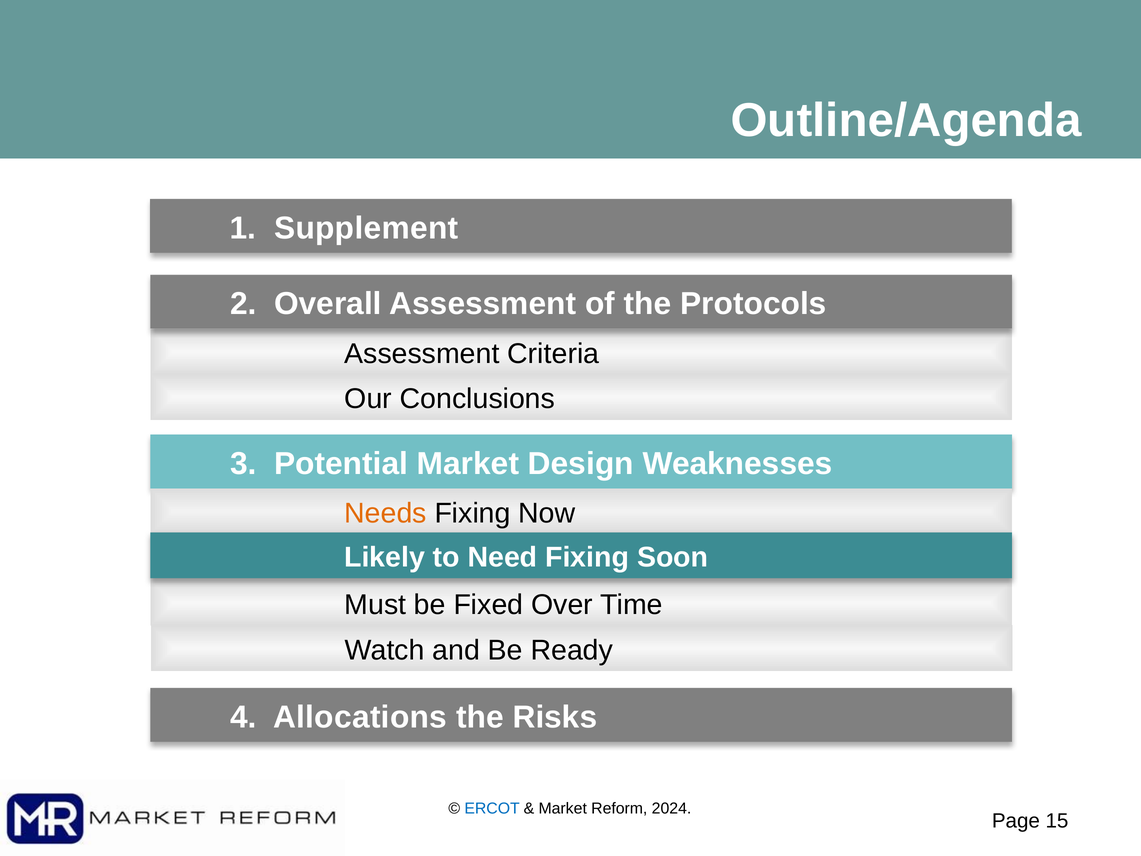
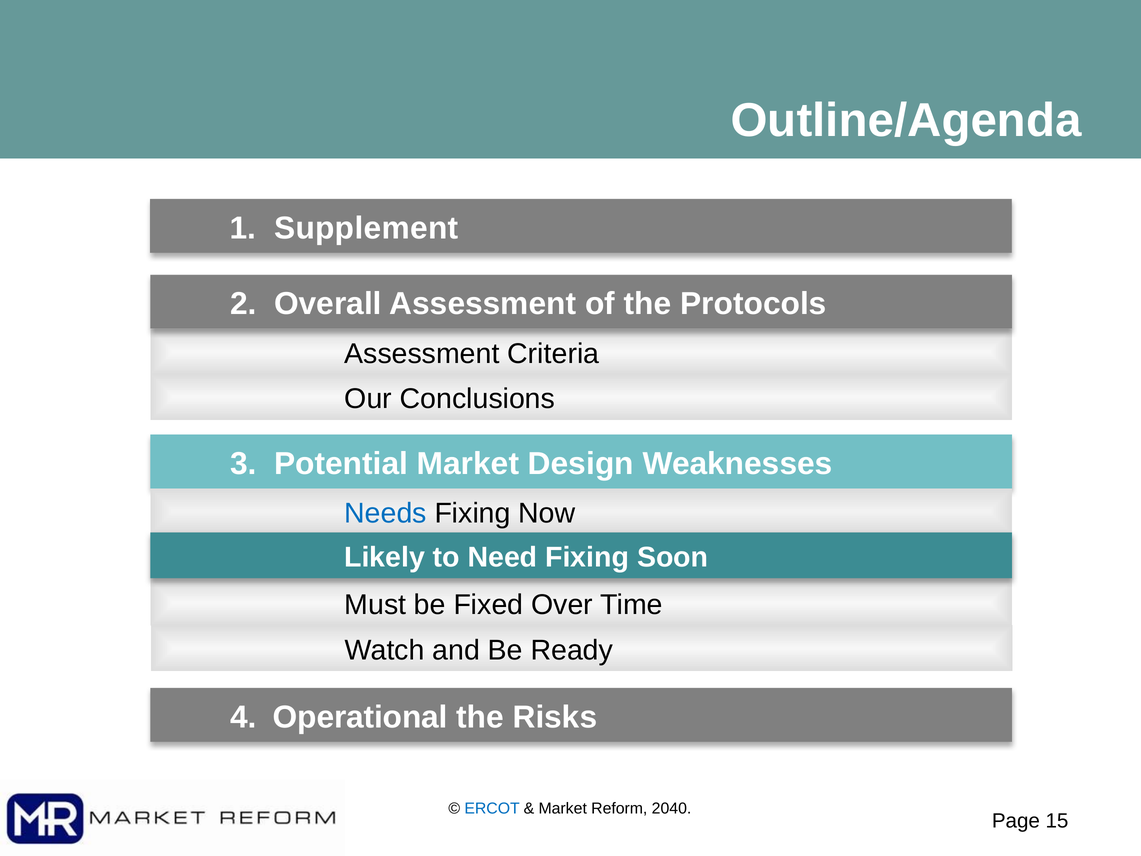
Needs colour: orange -> blue (385, 513)
Allocations: Allocations -> Operational (360, 717)
2024: 2024 -> 2040 (672, 808)
